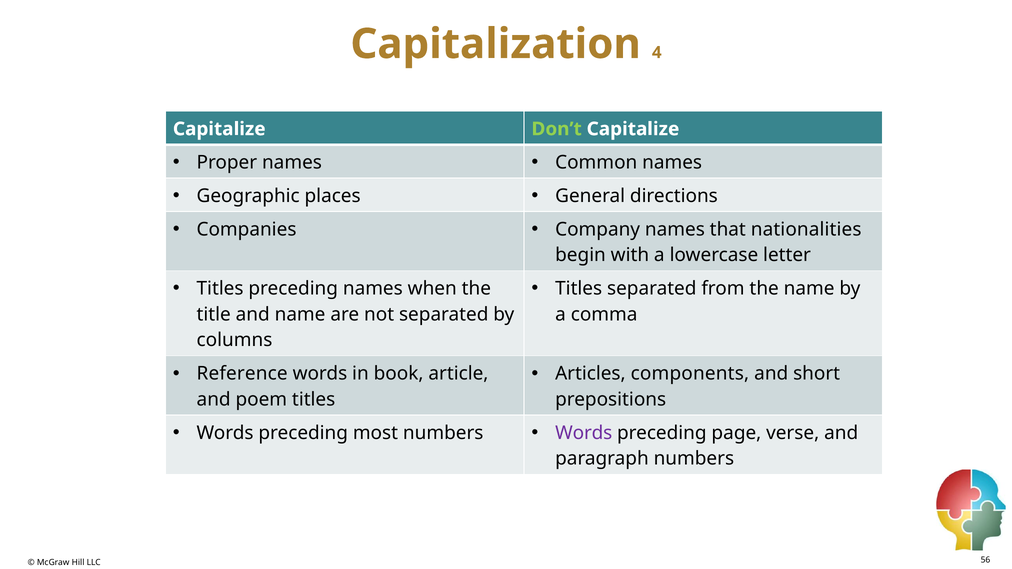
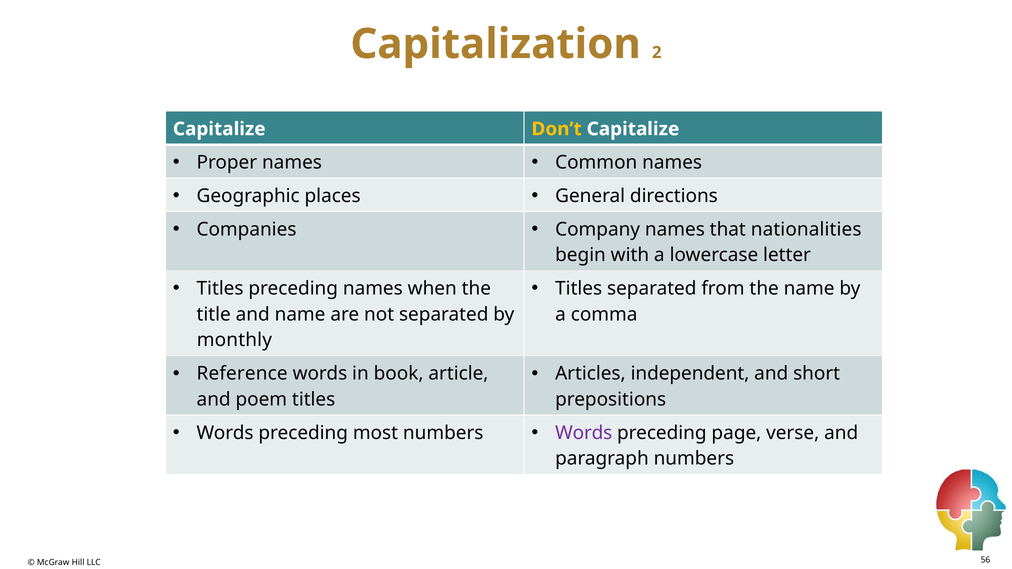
Capitalization 4: 4 -> 2 (657, 52)
Don’t colour: light green -> yellow (557, 129)
columns: columns -> monthly (234, 340)
components: components -> independent (690, 374)
